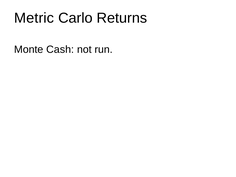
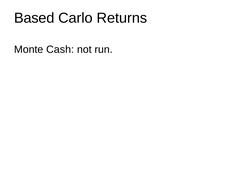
Metric: Metric -> Based (34, 18)
